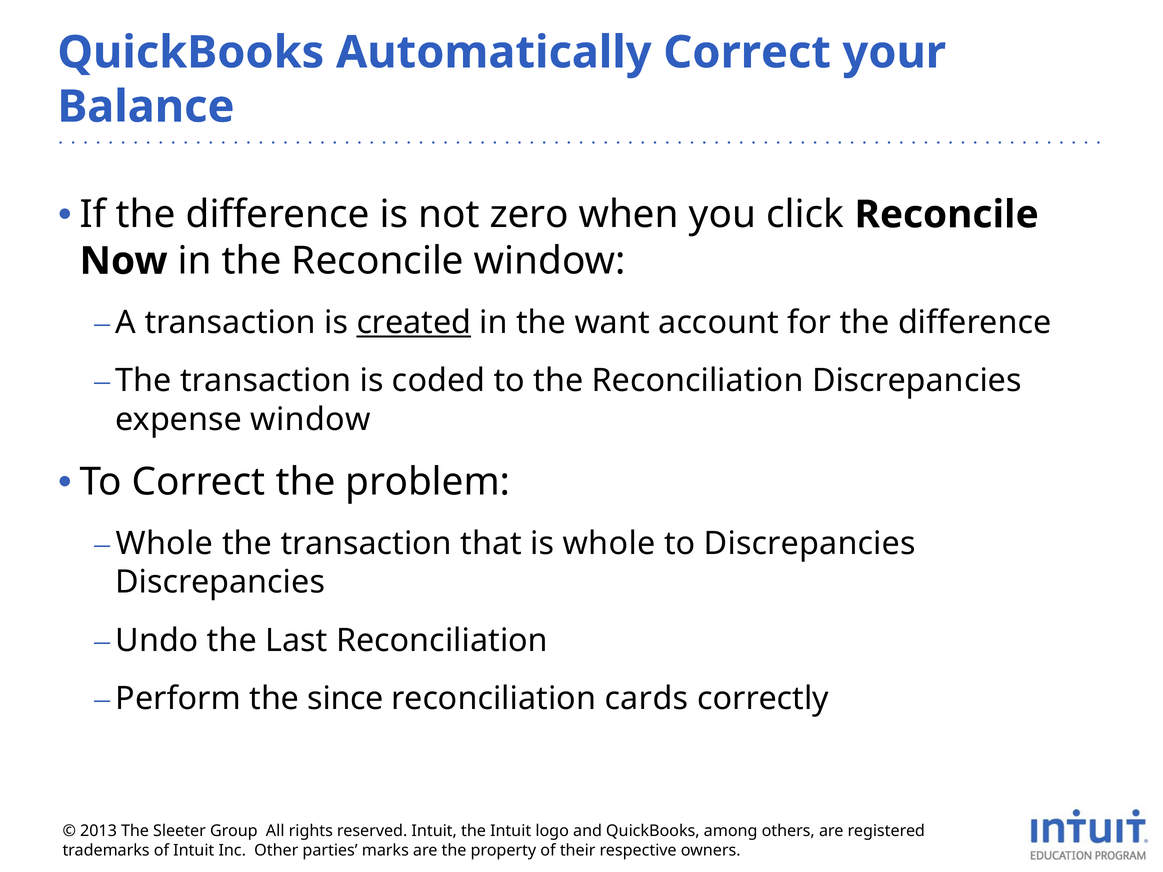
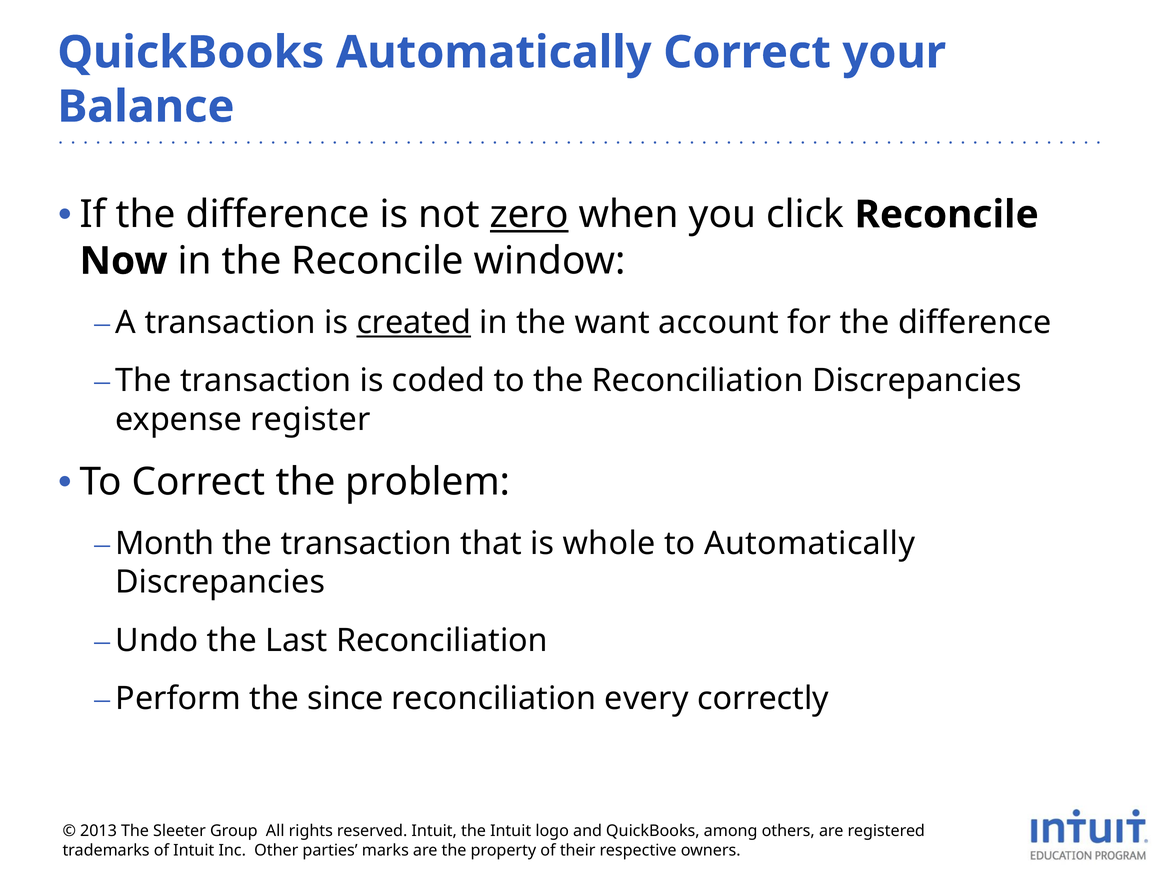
zero underline: none -> present (529, 215)
expense window: window -> register (311, 420)
Whole: Whole -> Month (165, 544)
to Discrepancies: Discrepancies -> Automatically (810, 544)
cards: cards -> every (646, 699)
